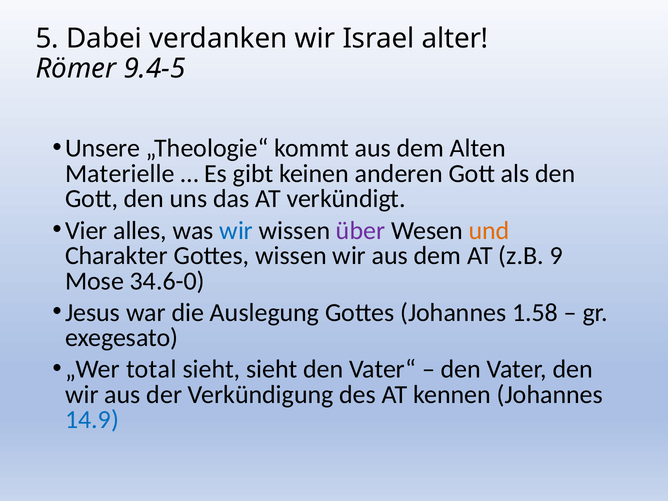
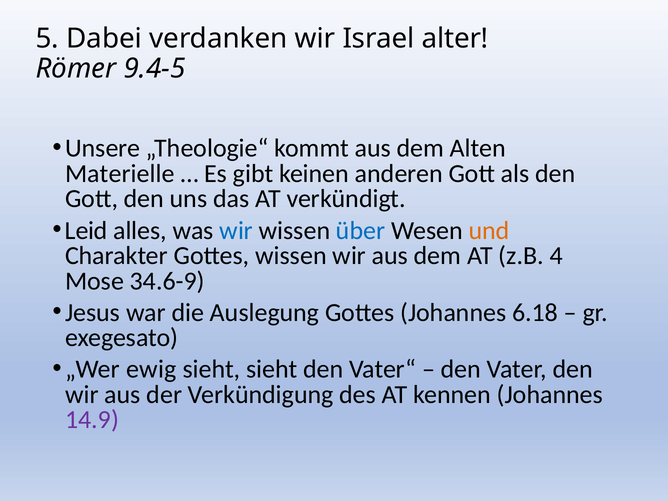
Vier: Vier -> Leid (86, 230)
über colour: purple -> blue (361, 230)
9: 9 -> 4 (556, 256)
34.6-0: 34.6-0 -> 34.6-9 (167, 281)
1.58: 1.58 -> 6.18 (535, 313)
total: total -> ewig (151, 369)
14.9 colour: blue -> purple (92, 420)
